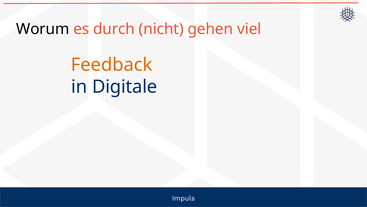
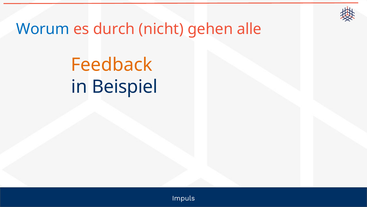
Worum colour: black -> blue (43, 29)
viel: viel -> alle (249, 29)
Digitale: Digitale -> Beispiel (125, 87)
